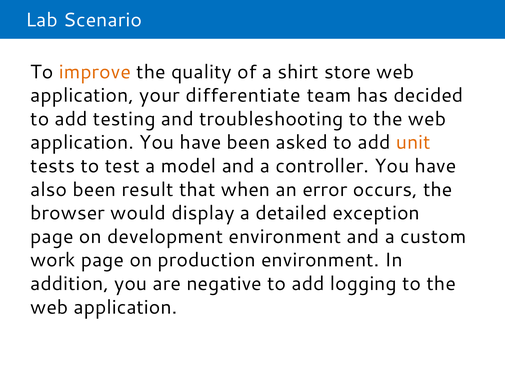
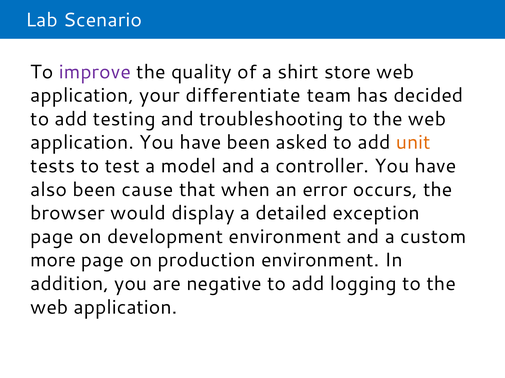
improve colour: orange -> purple (95, 72)
result: result -> cause (148, 190)
work: work -> more (53, 261)
